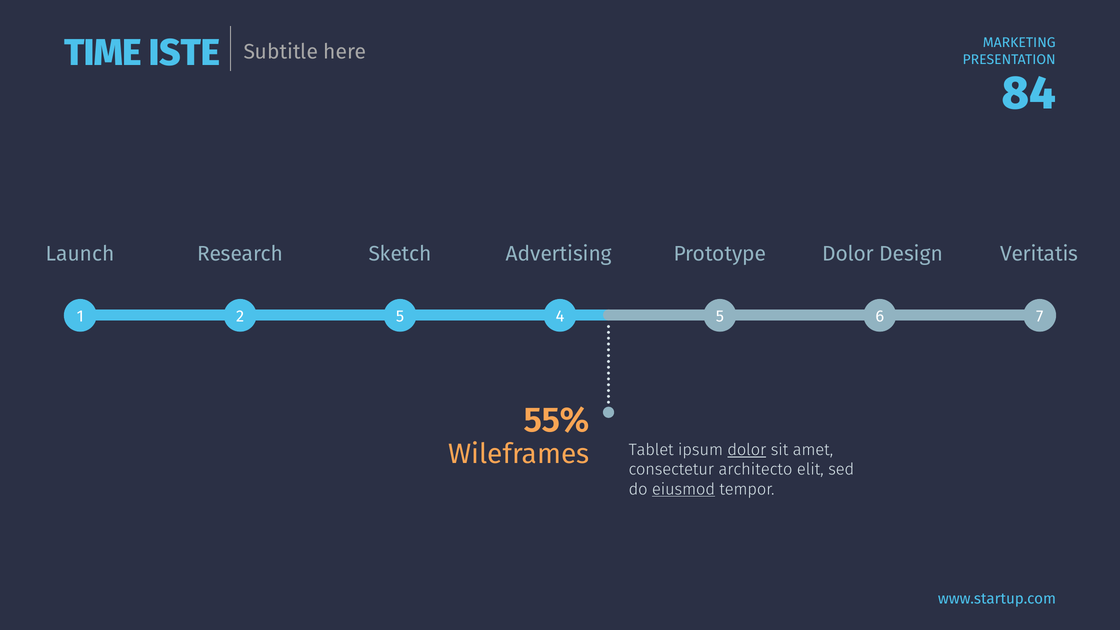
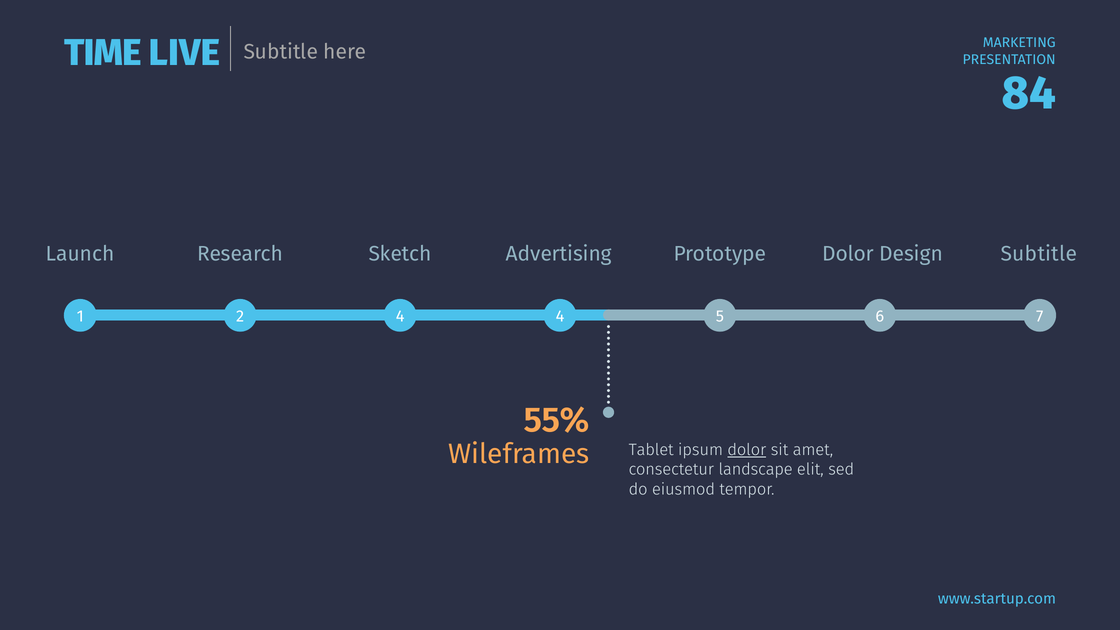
ISTE: ISTE -> LIVE (184, 53)
Veritatis: Veritatis -> Subtitle (1039, 254)
2 5: 5 -> 4 (400, 316)
architecto: architecto -> landscape (756, 470)
eiusmod underline: present -> none (683, 489)
